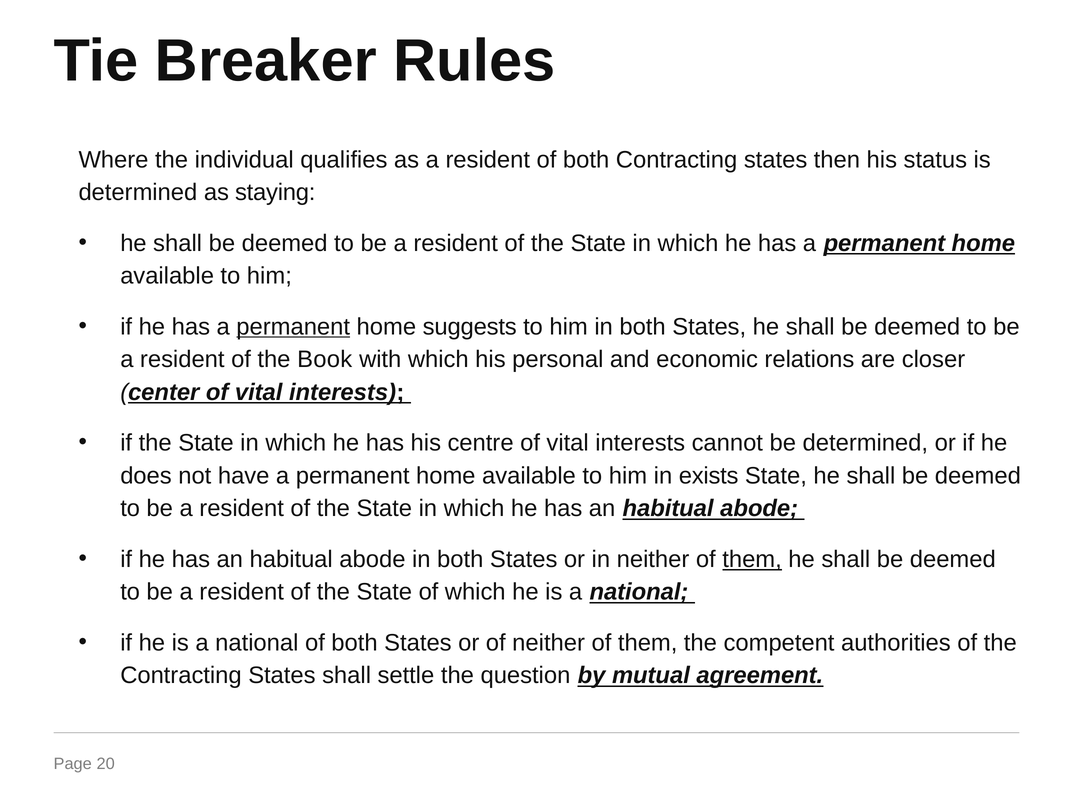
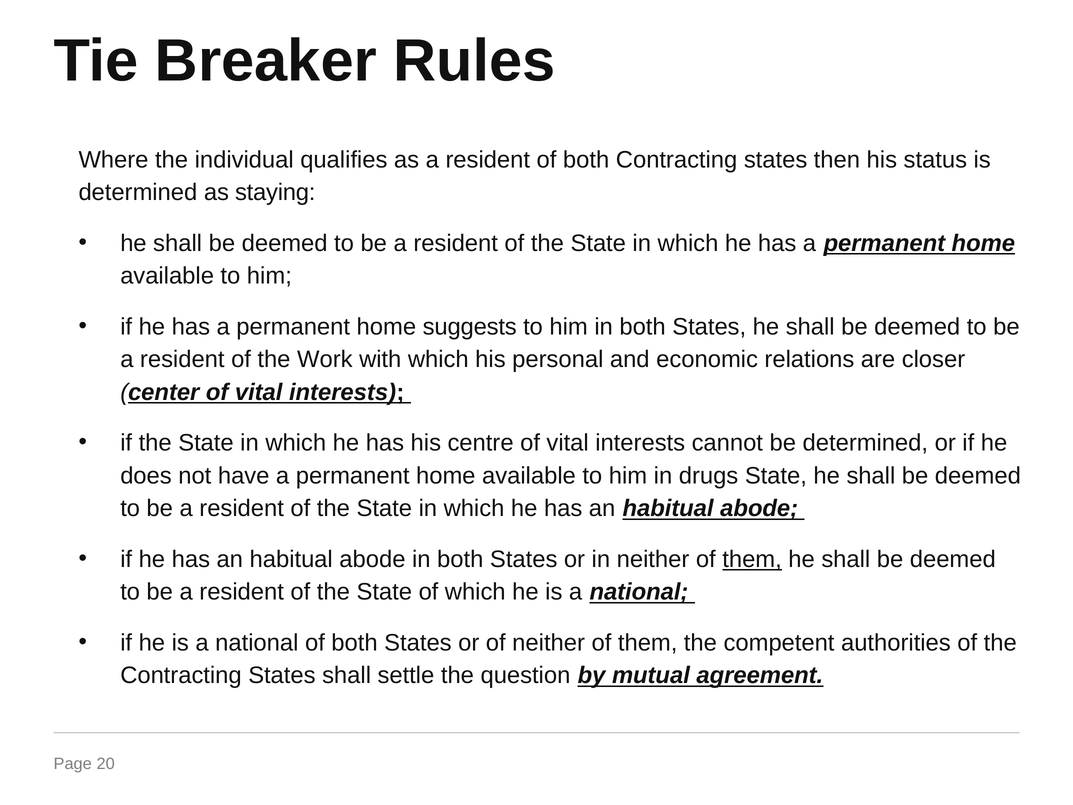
permanent underline: present -> none (293, 327)
Book: Book -> Work (325, 359)
exists: exists -> drugs (709, 476)
